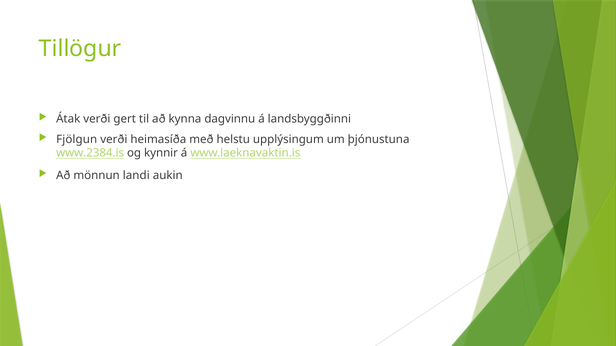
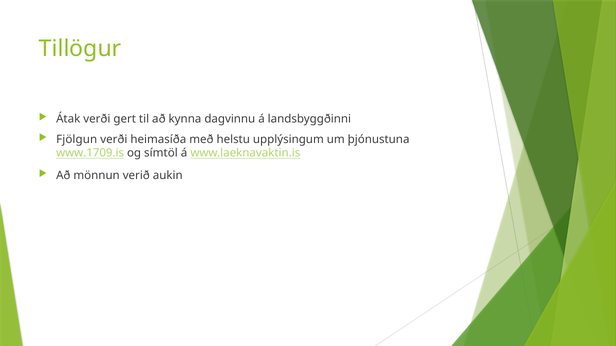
www.2384.is: www.2384.is -> www.1709.is (90, 153)
kynnir: kynnir -> símtöl (161, 153)
landi: landi -> verið (136, 175)
